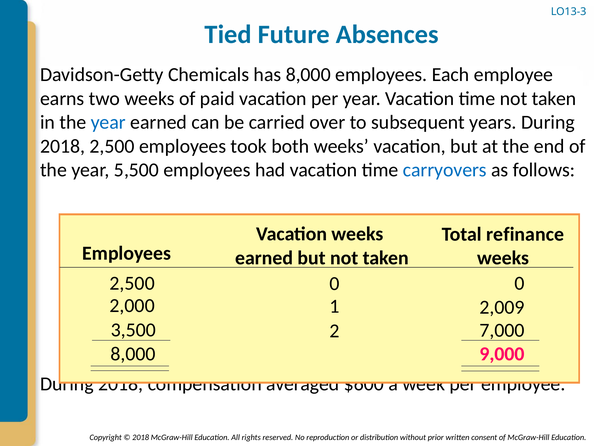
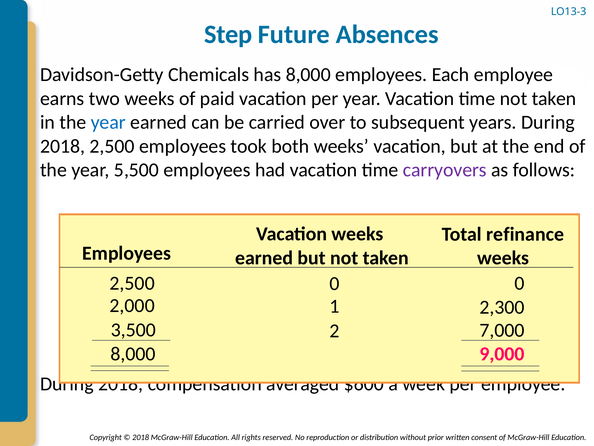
Tied: Tied -> Step (228, 34)
carryovers colour: blue -> purple (445, 170)
2,009: 2,009 -> 2,300 (502, 307)
